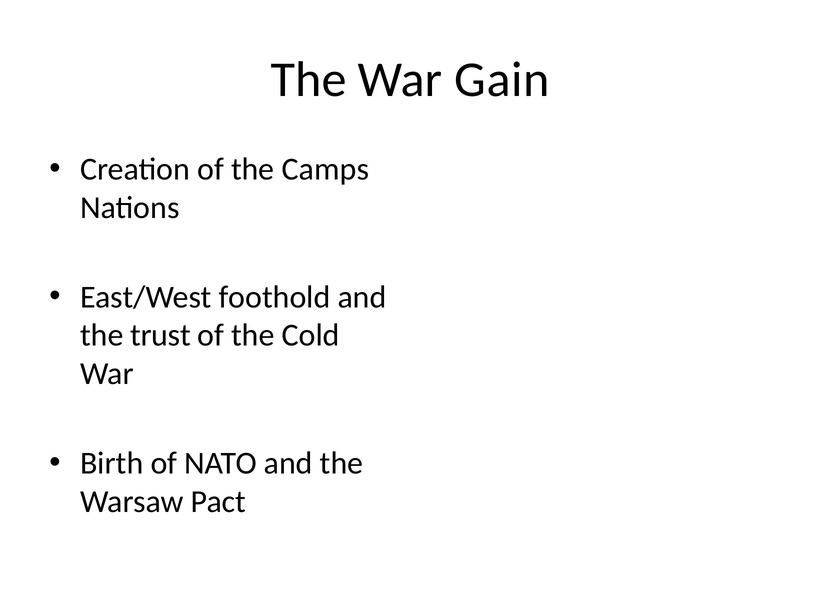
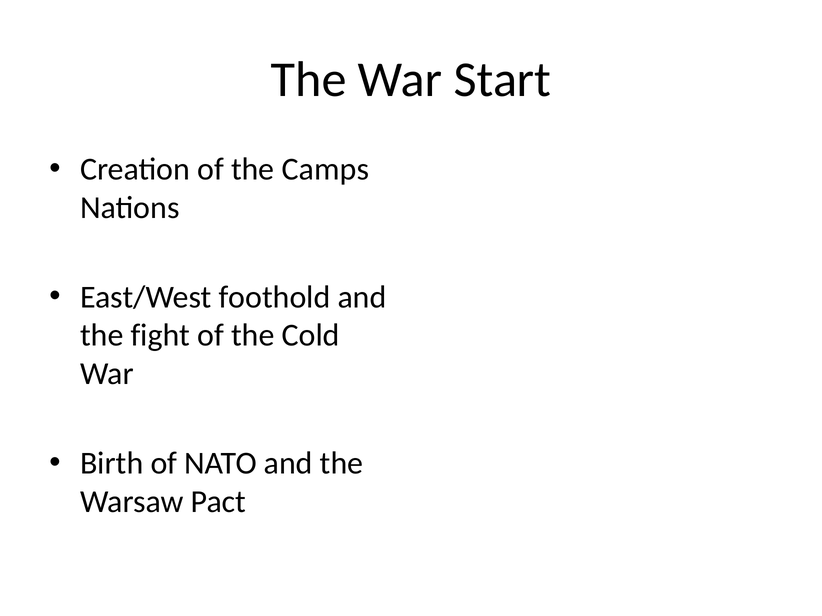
Gain: Gain -> Start (502, 80)
trust: trust -> fight (160, 336)
